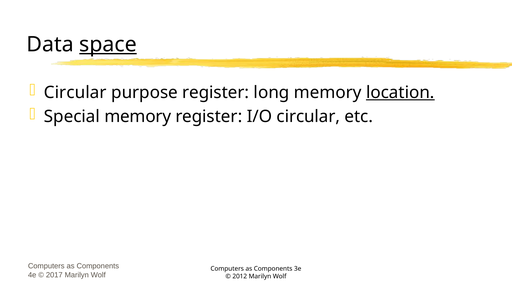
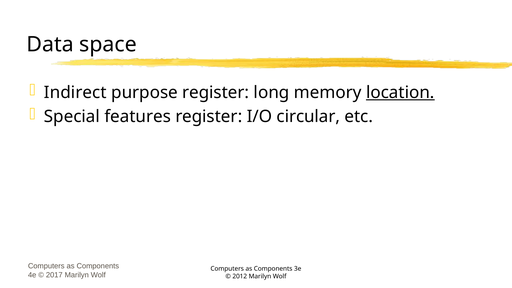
space underline: present -> none (108, 44)
Circular: Circular -> Indirect (75, 93)
Special memory: memory -> features (138, 116)
